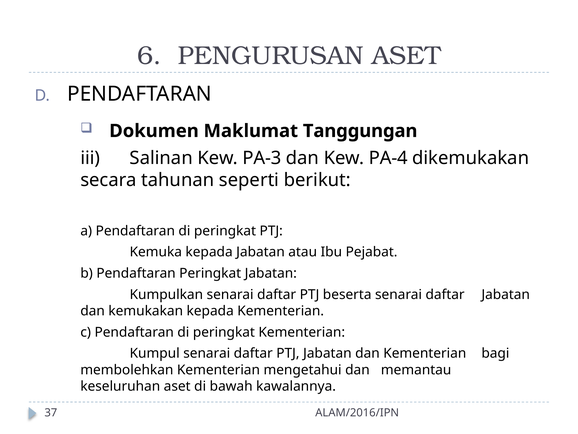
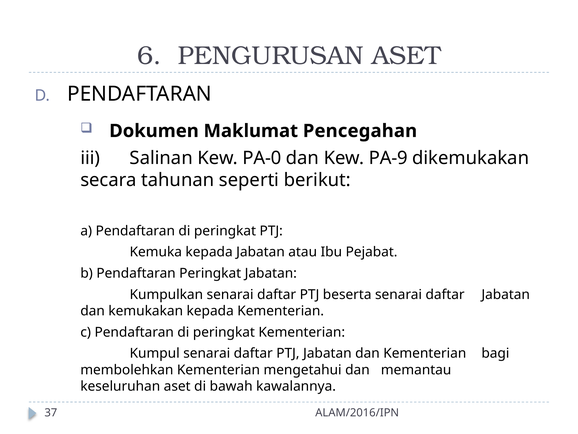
Tanggungan: Tanggungan -> Pencegahan (360, 131)
PA-3: PA-3 -> PA-0 (262, 158)
PA-4: PA-4 -> PA-9 (388, 158)
